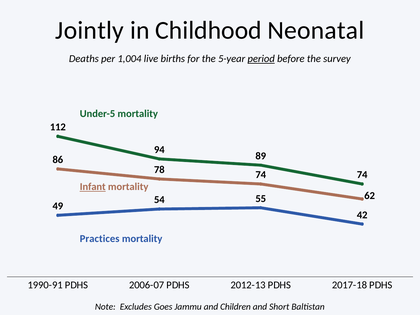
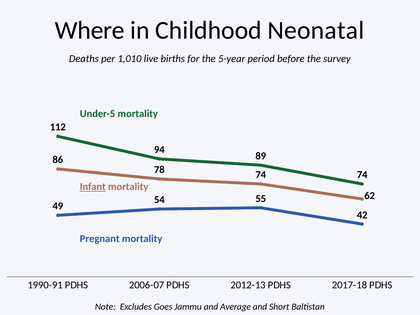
Jointly: Jointly -> Where (90, 30)
1,004: 1,004 -> 1,010 (129, 59)
period underline: present -> none (261, 59)
Practices: Practices -> Pregnant (100, 239)
Children: Children -> Average (235, 307)
